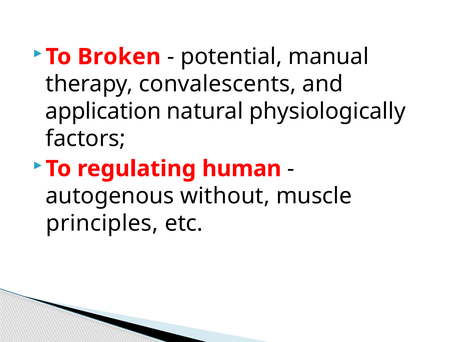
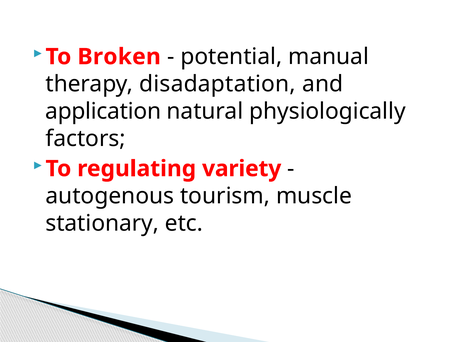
convalescents: convalescents -> disadaptation (217, 84)
human: human -> variety (242, 169)
without: without -> tourism (225, 196)
principles: principles -> stationary (102, 223)
